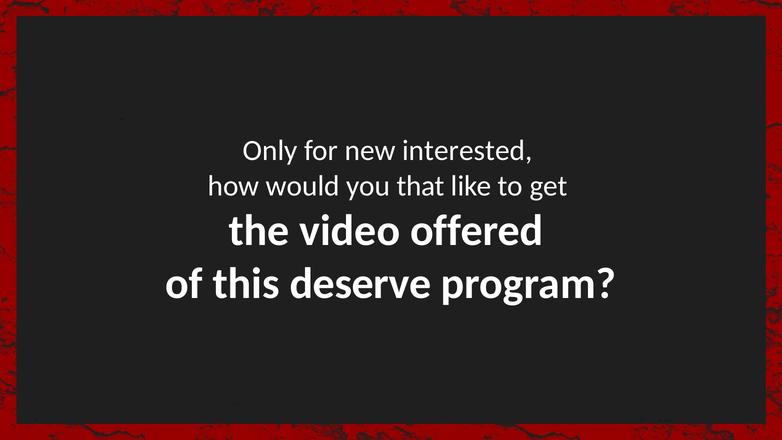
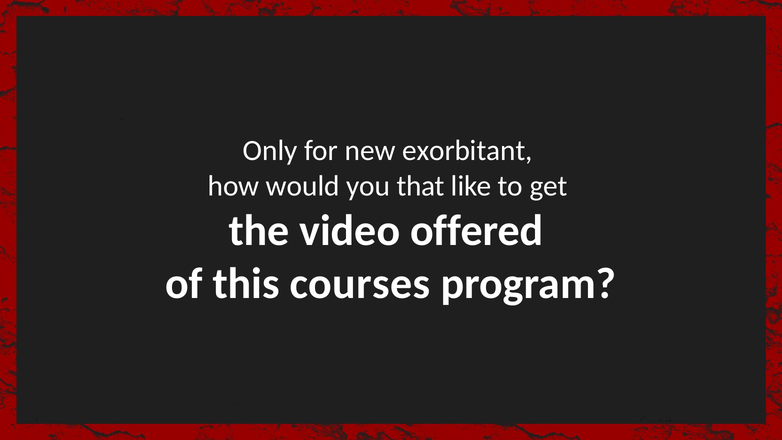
interested: interested -> exorbitant (467, 151)
deserve: deserve -> courses (360, 284)
